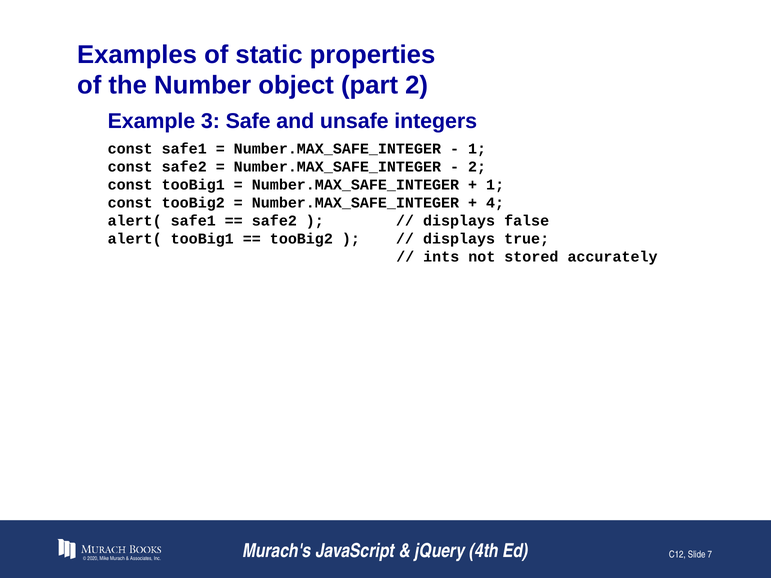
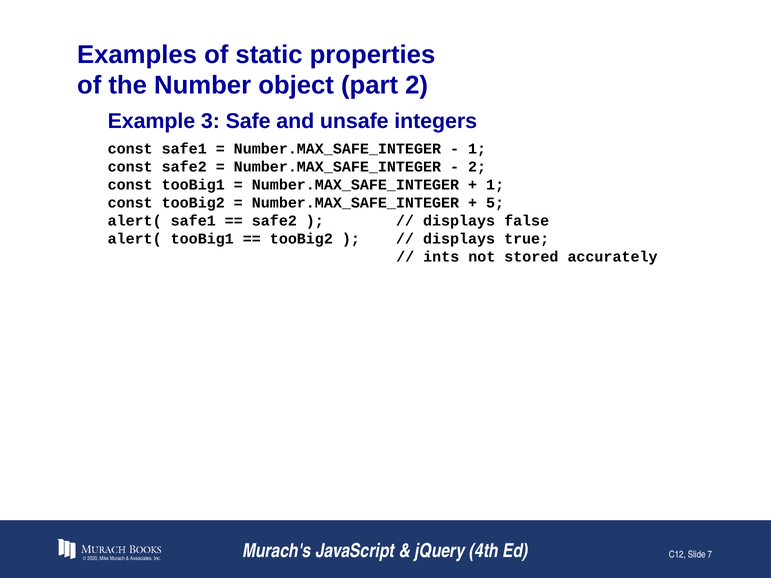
4: 4 -> 5 (495, 203)
